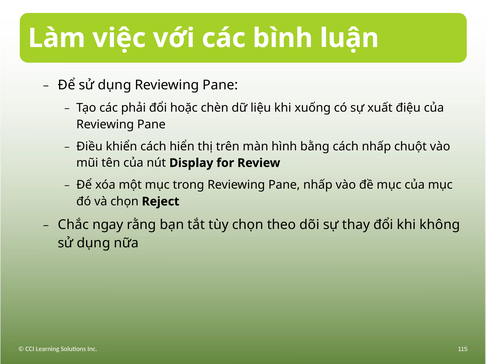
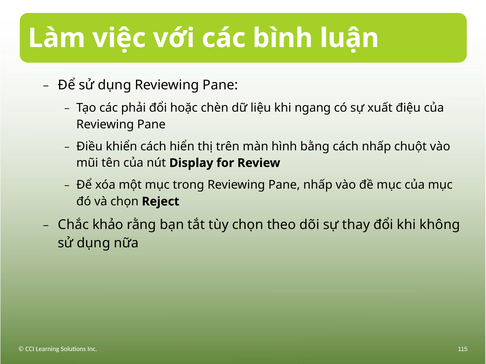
xuống: xuống -> ngang (313, 108)
ngay: ngay -> khảo (108, 225)
